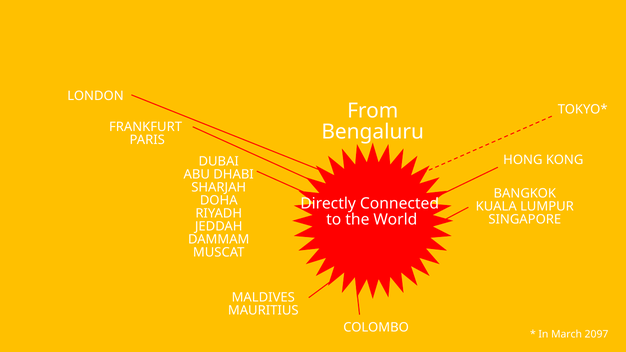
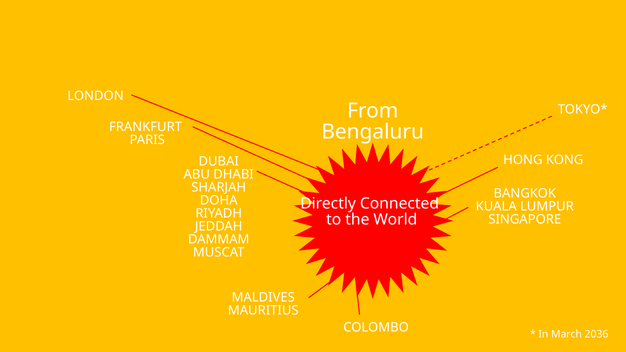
2097: 2097 -> 2036 (597, 334)
